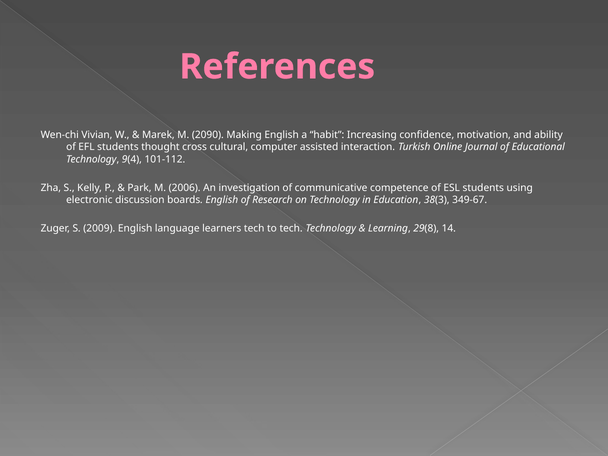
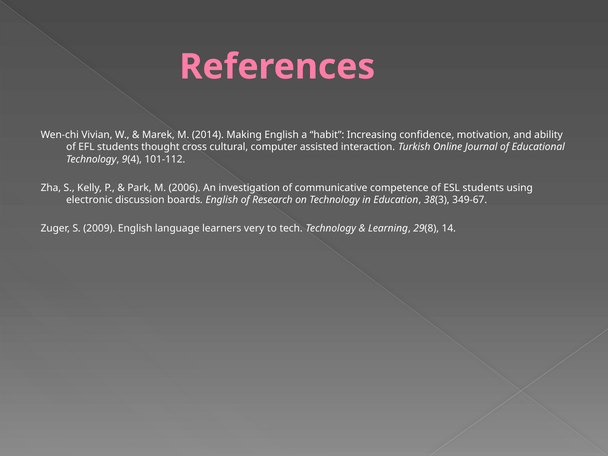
2090: 2090 -> 2014 (208, 135)
learners tech: tech -> very (254, 228)
